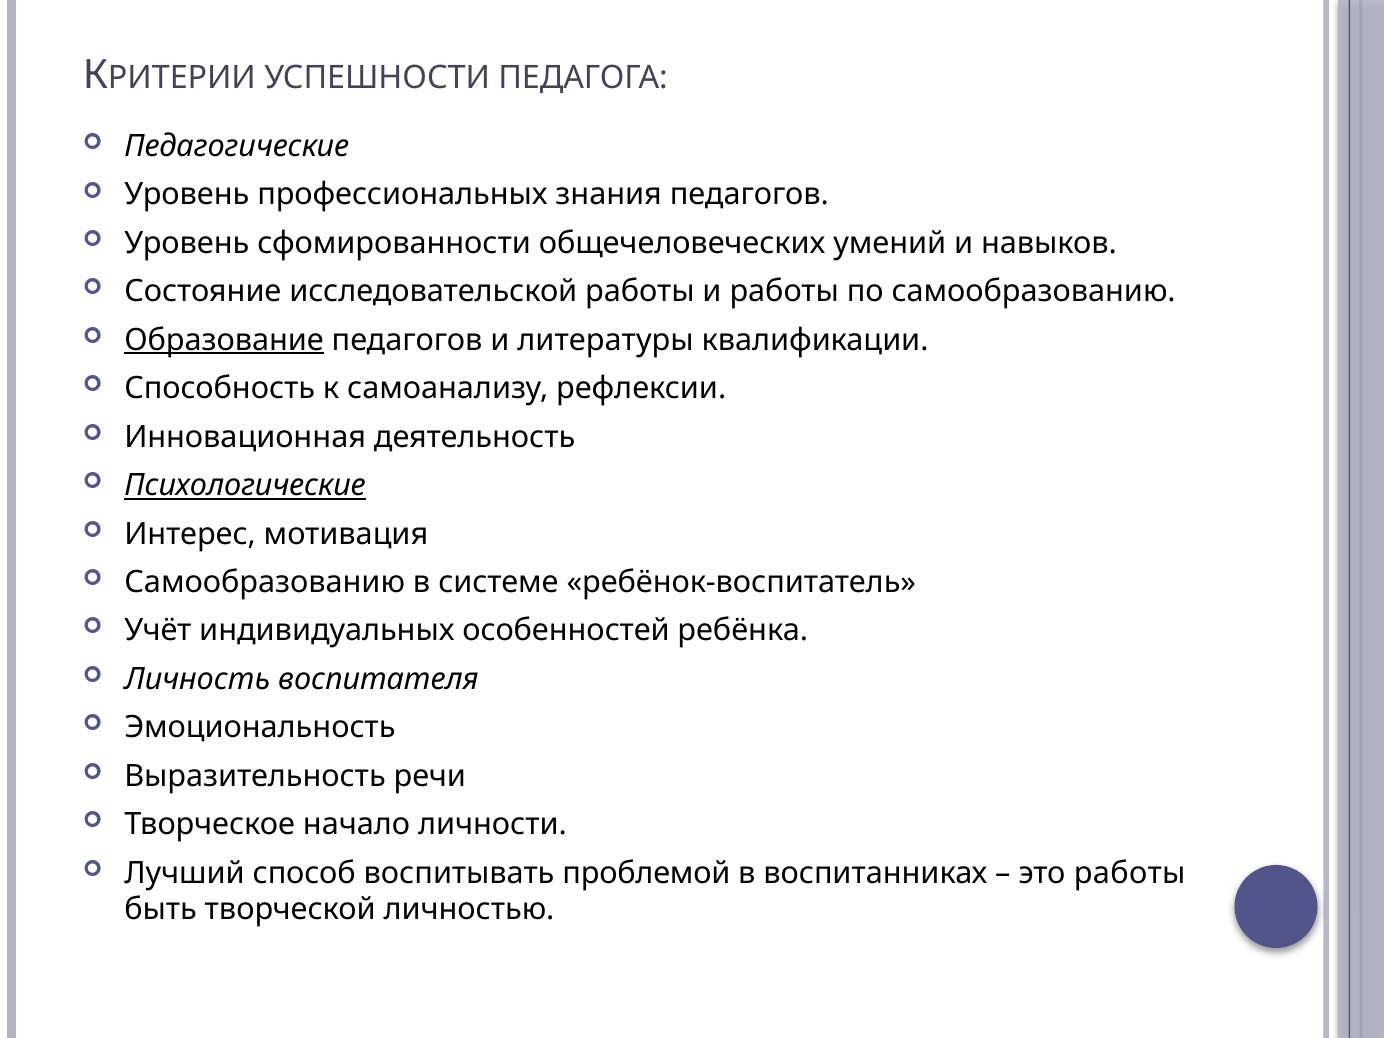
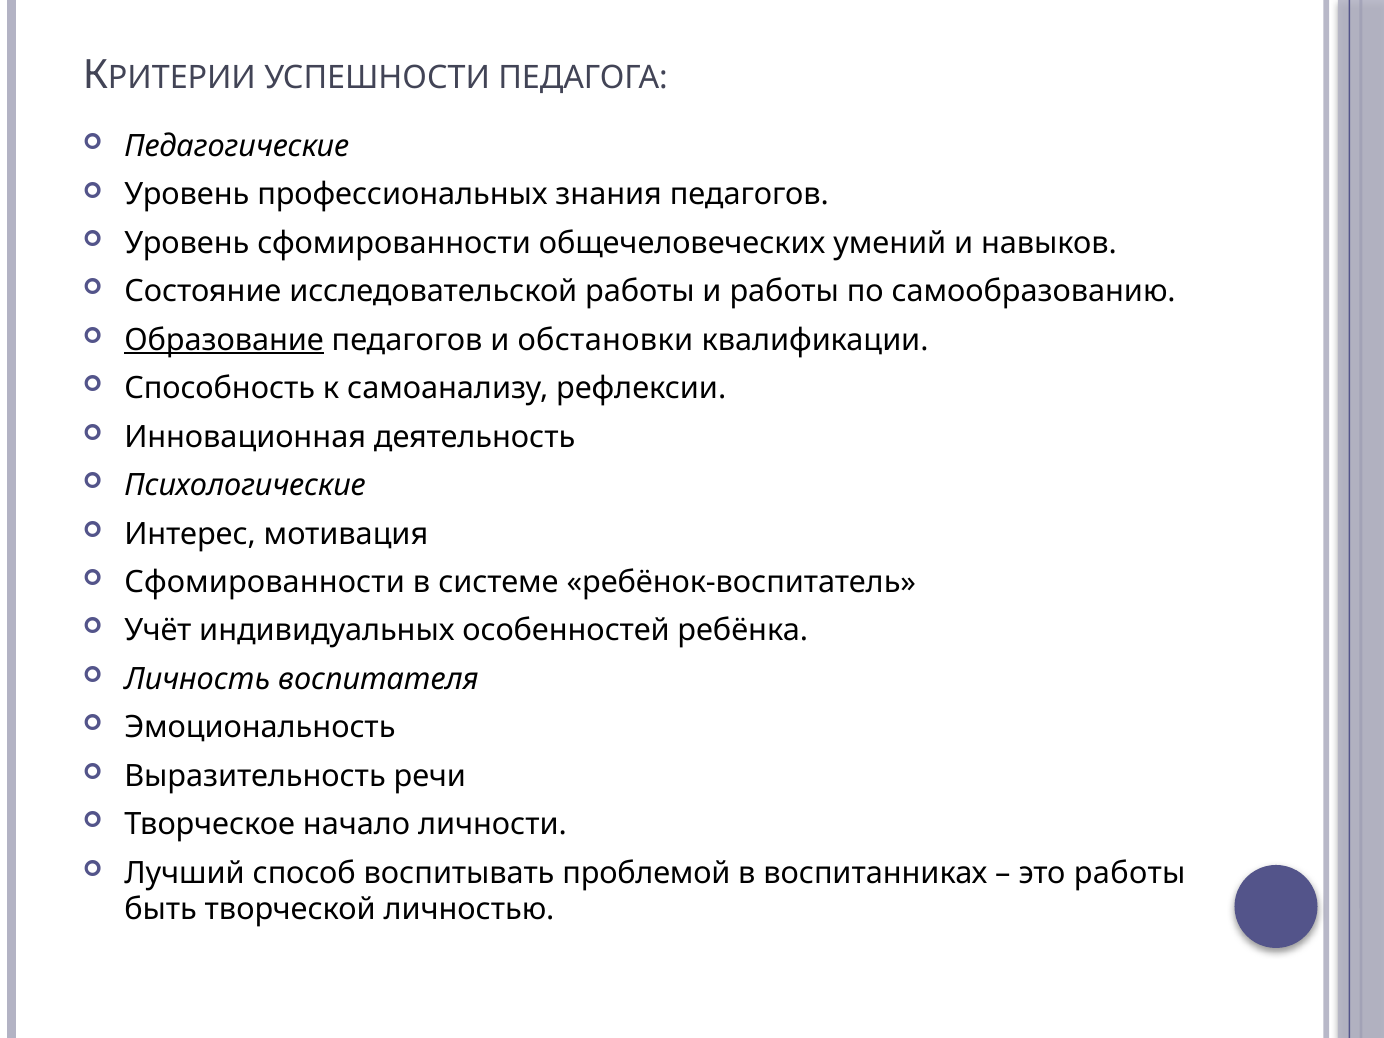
литературы: литературы -> обстановки (605, 340)
Психологические underline: present -> none (245, 485)
Самообразованию: Самообразованию -> Сфомированности (265, 582)
